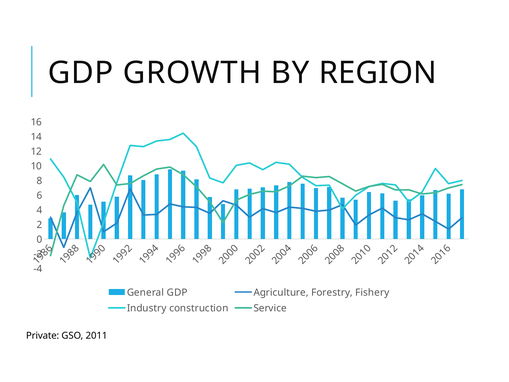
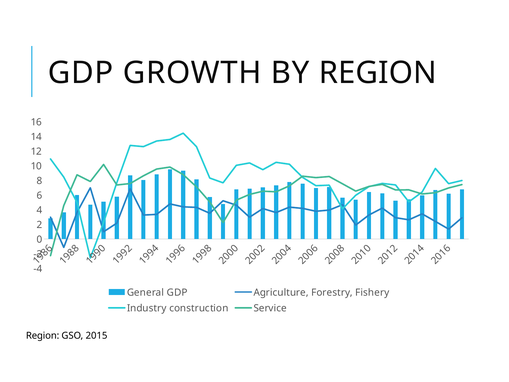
Private: Private -> Region (43, 335)
2011: 2011 -> 2015 (97, 335)
